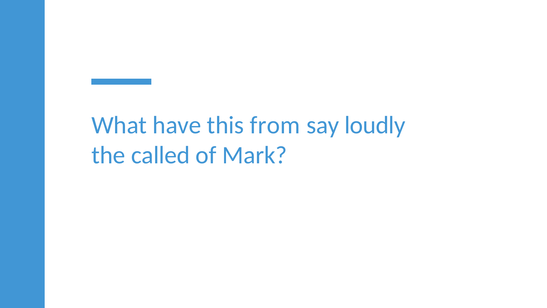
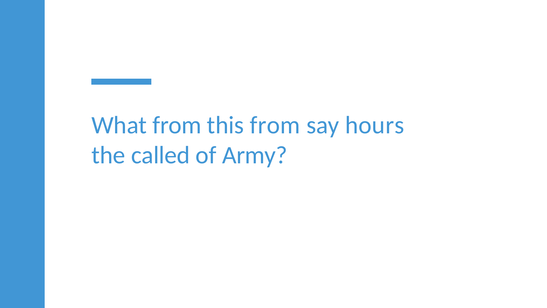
What have: have -> from (177, 125)
loudly: loudly -> hours (375, 125)
Mark: Mark -> Army (255, 155)
